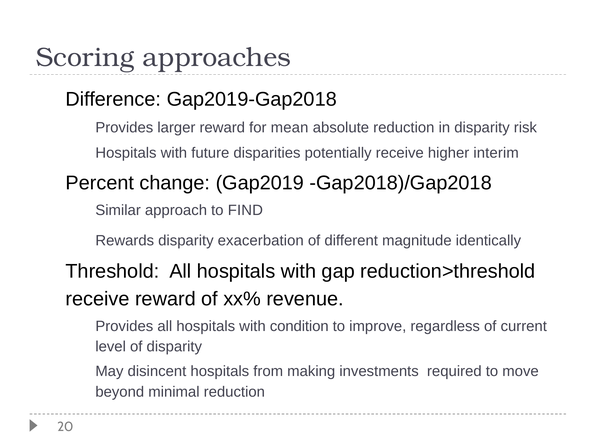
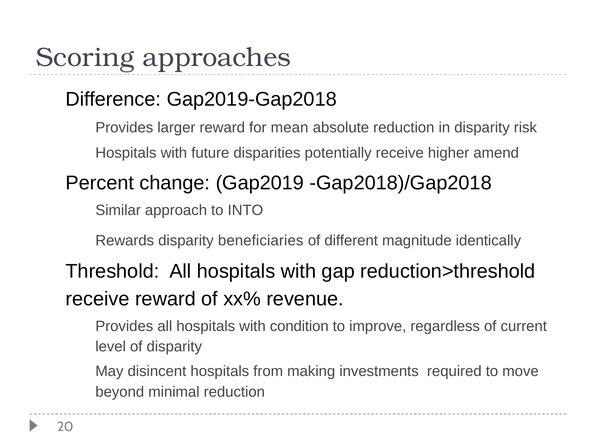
interim: interim -> amend (496, 153)
FIND: FIND -> INTO (245, 210)
exacerbation: exacerbation -> beneficiaries (261, 241)
